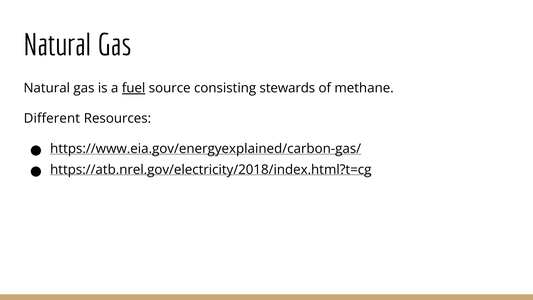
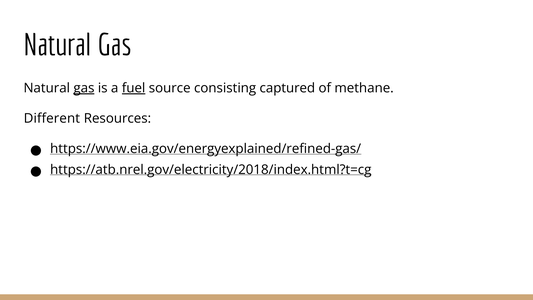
gas underline: none -> present (84, 88)
stewards: stewards -> captured (287, 88)
https://www.eia.gov/energyexplained/carbon-gas/: https://www.eia.gov/energyexplained/carbon-gas/ -> https://www.eia.gov/energyexplained/refined-gas/ (206, 149)
